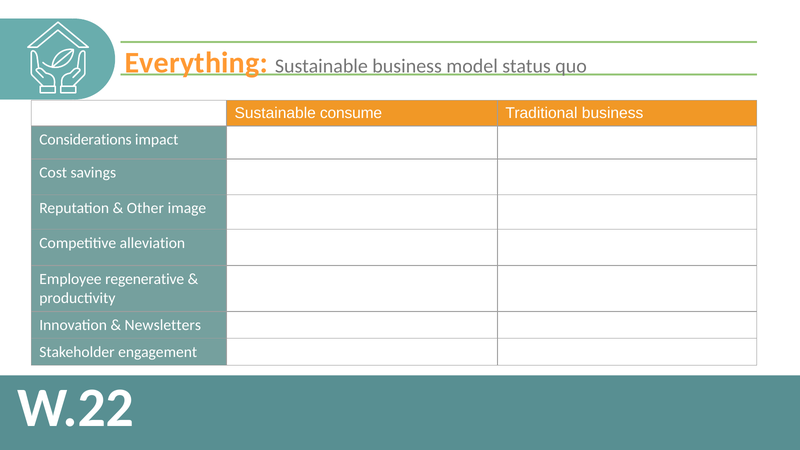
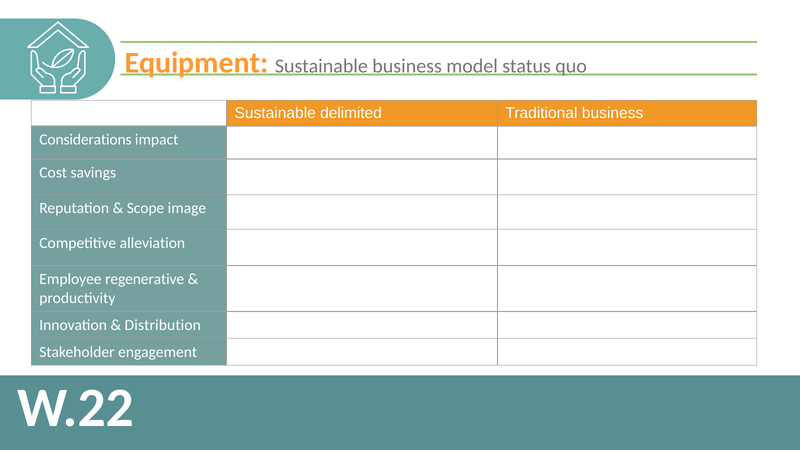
Everything: Everything -> Equipment (196, 63)
consume: consume -> delimited (351, 113)
Other: Other -> Scope (145, 208)
Newsletters: Newsletters -> Distribution (163, 325)
